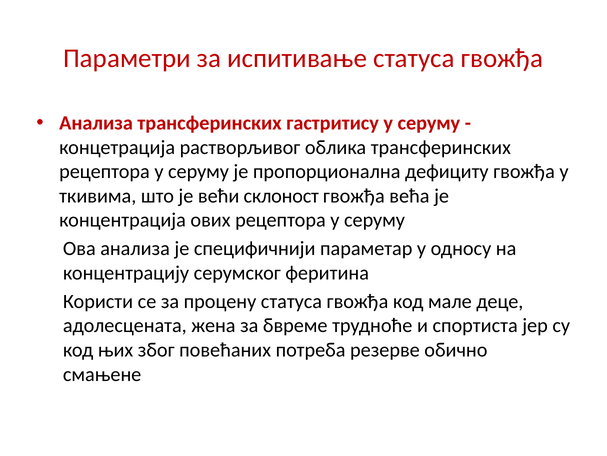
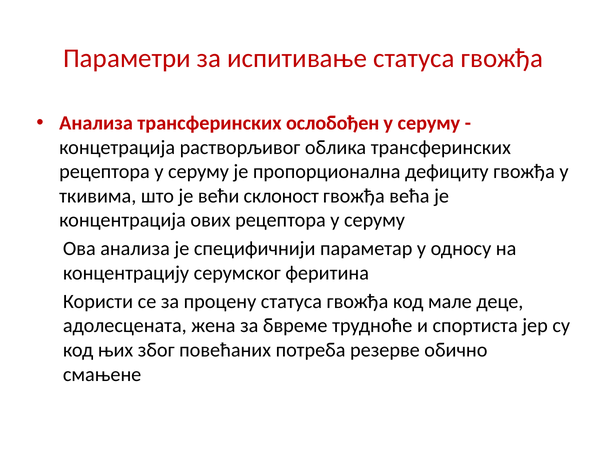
гастритису: гастритису -> ослобођен (333, 123)
